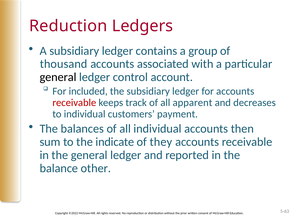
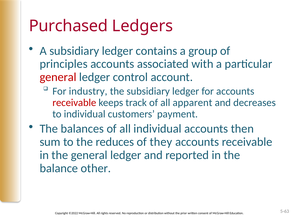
Reduction: Reduction -> Purchased (68, 26)
thousand: thousand -> principles (64, 64)
general colour: black -> red (58, 77)
included: included -> industry (88, 91)
indicate: indicate -> reduces (115, 142)
